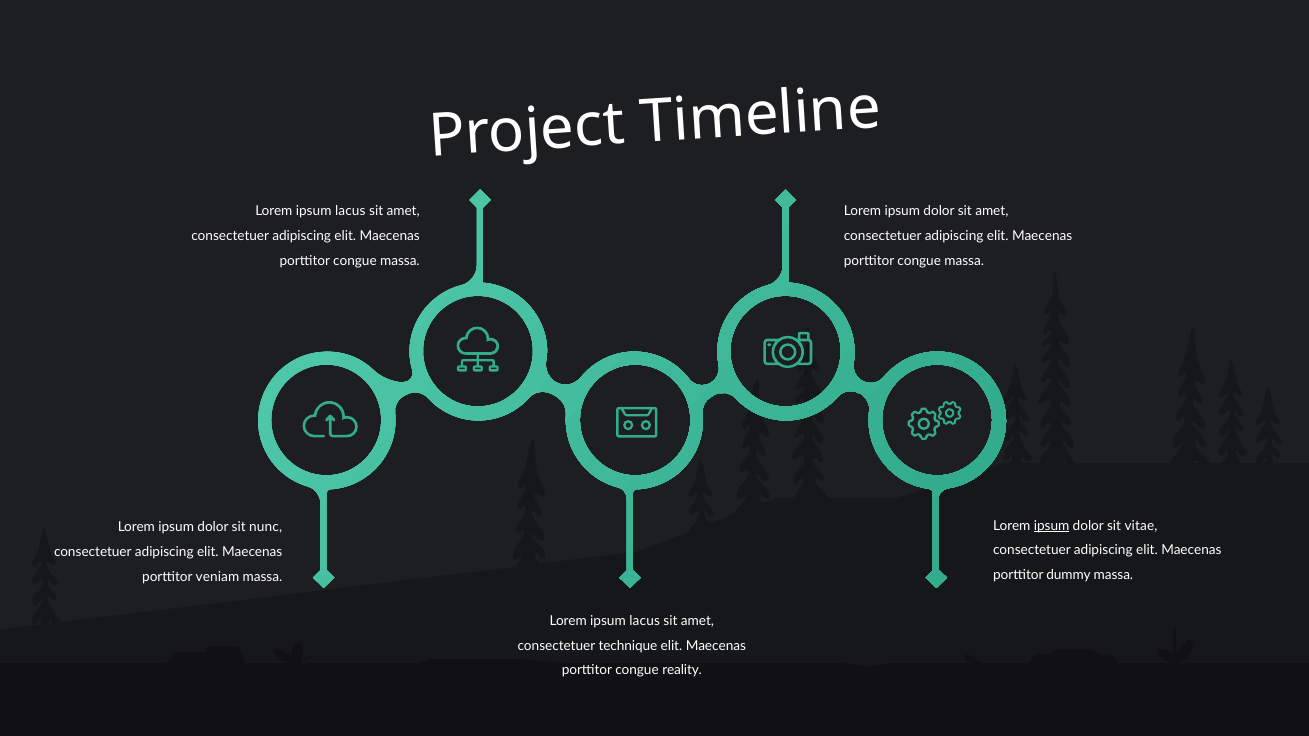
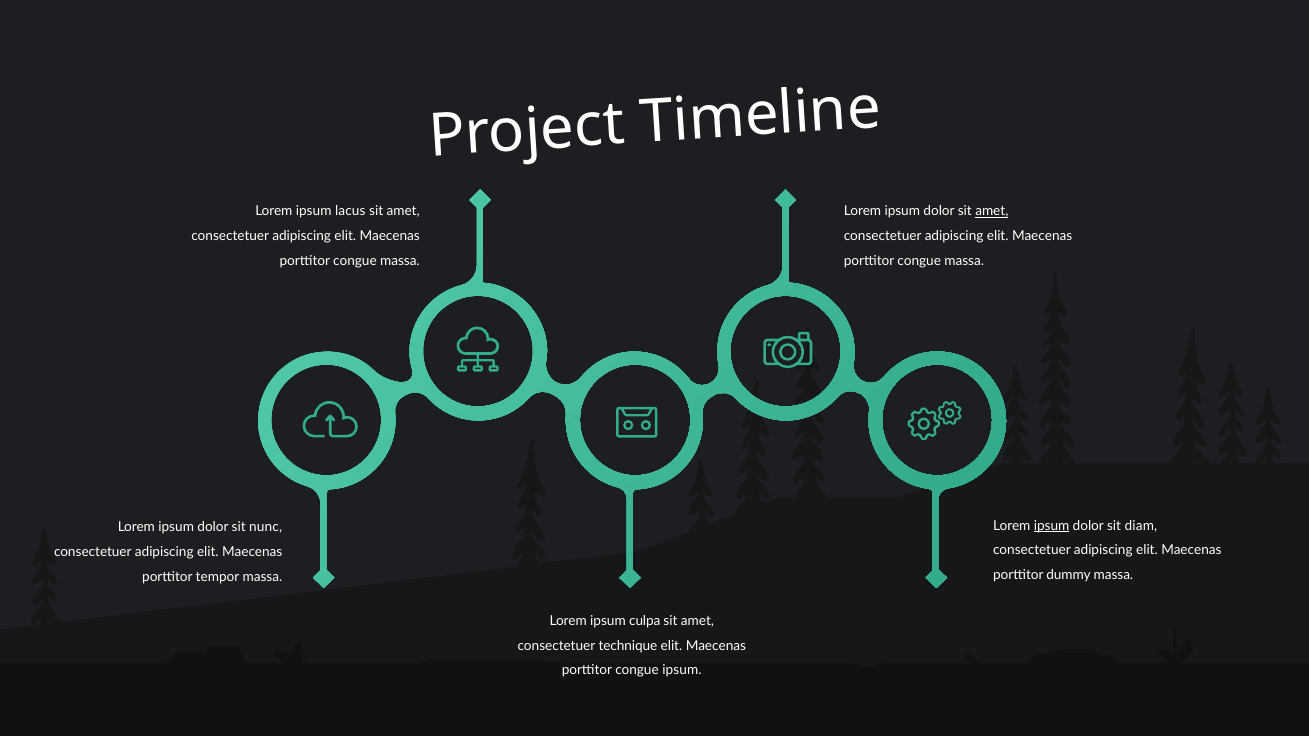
amet underline: none -> present (992, 212)
vitae: vitae -> diam (1141, 526)
veniam: veniam -> tempor (218, 577)
lacus: lacus -> culpa (645, 621)
congue reality: reality -> ipsum (682, 670)
